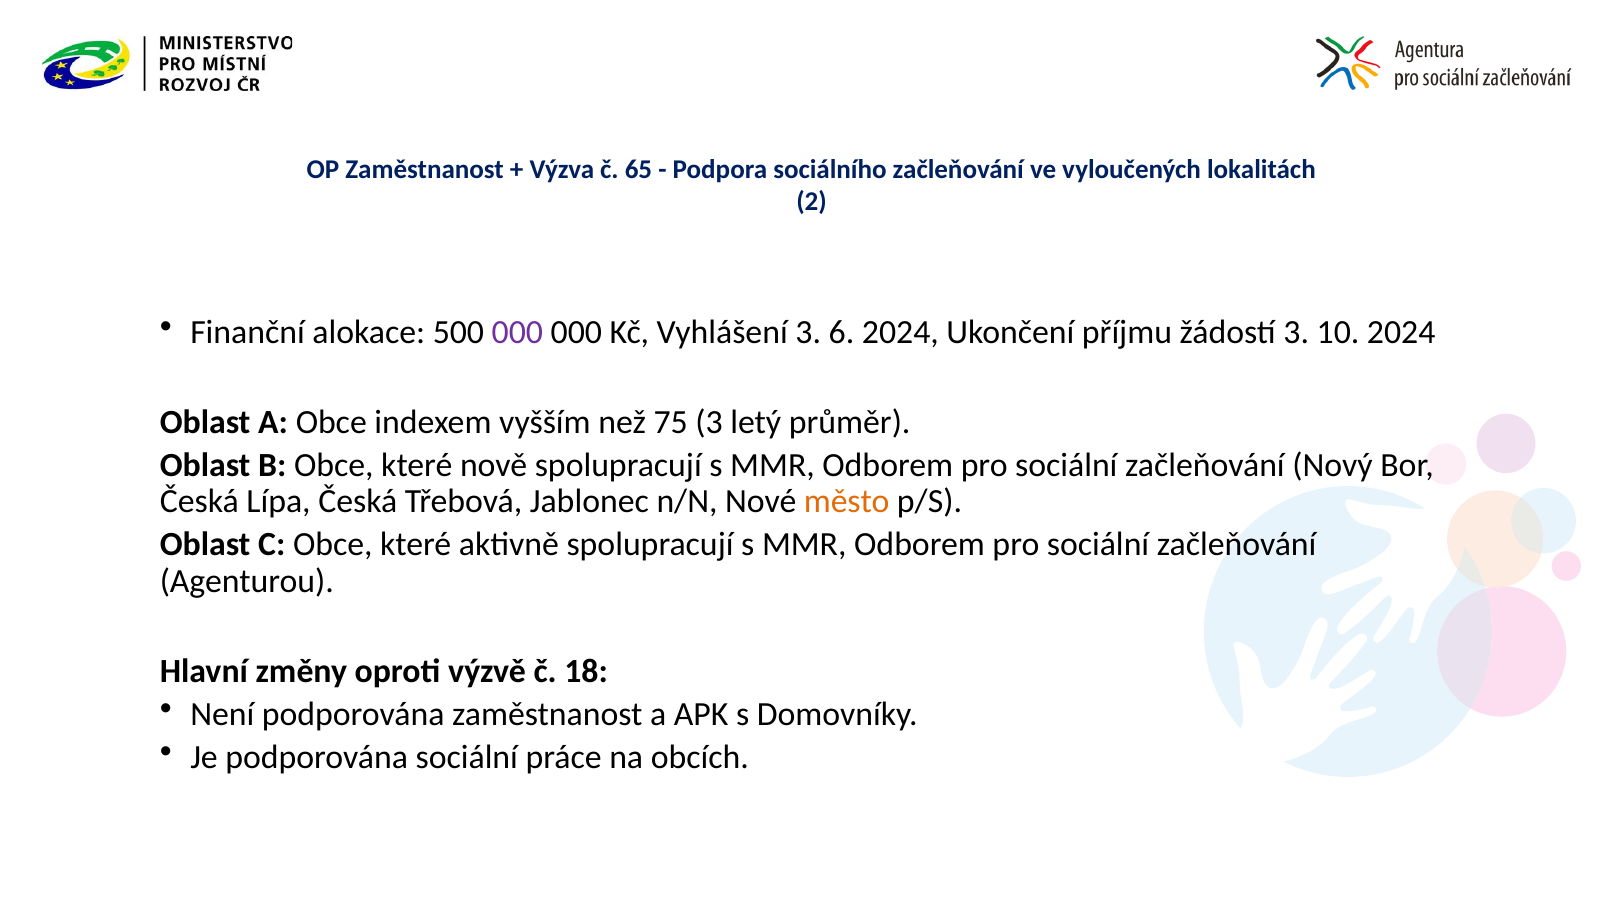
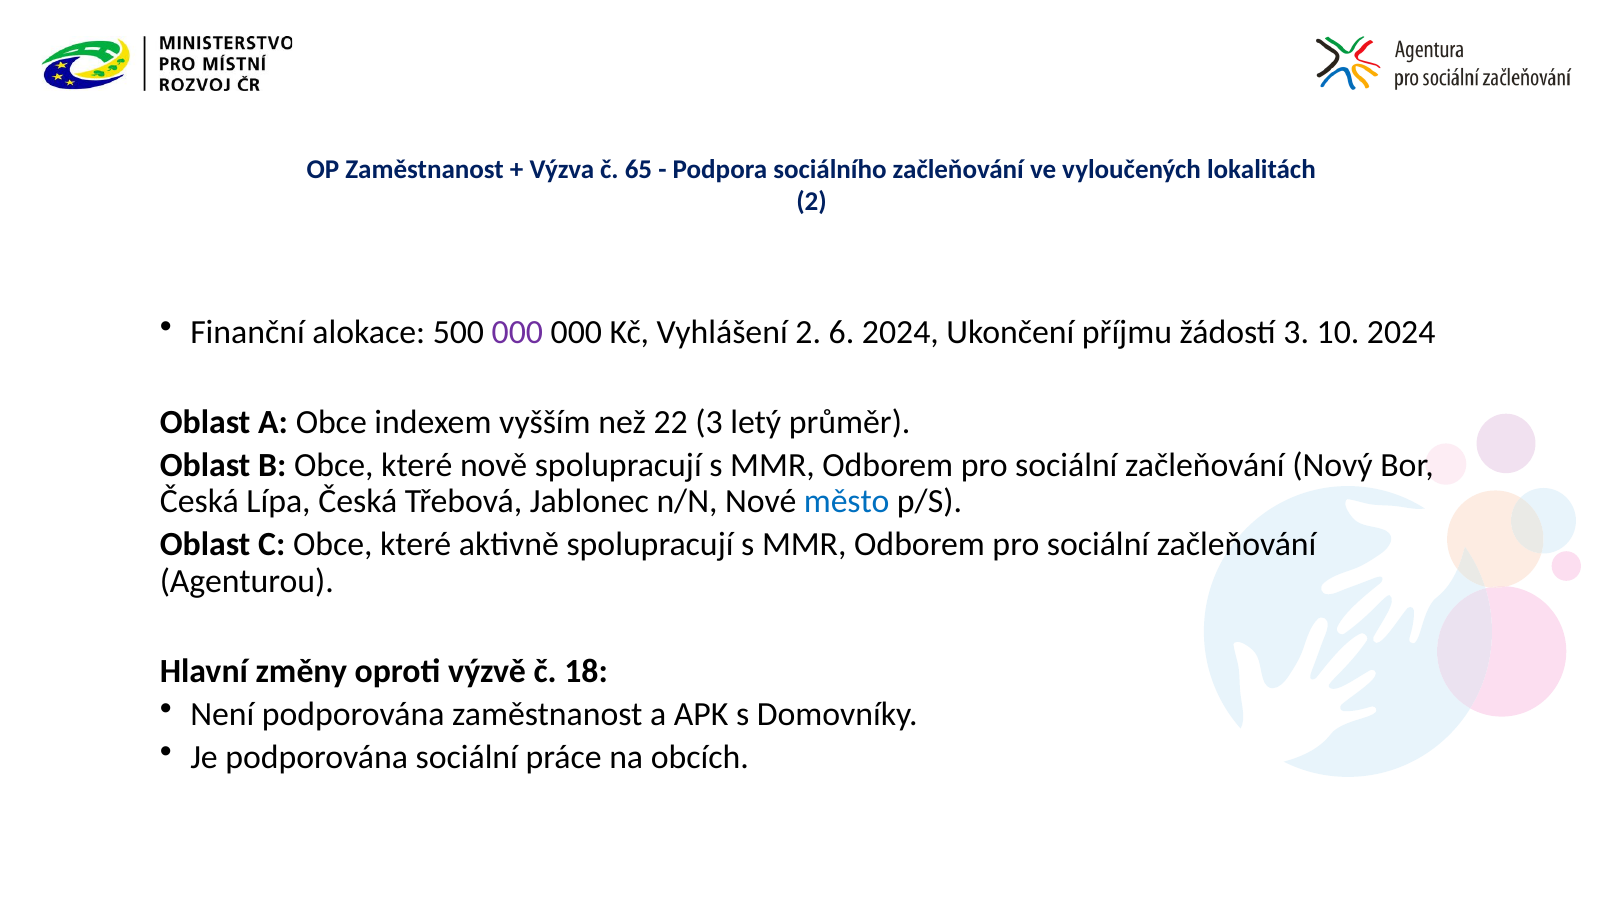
Vyhlášení 3: 3 -> 2 (808, 332)
75: 75 -> 22 (671, 422)
město colour: orange -> blue (847, 502)
